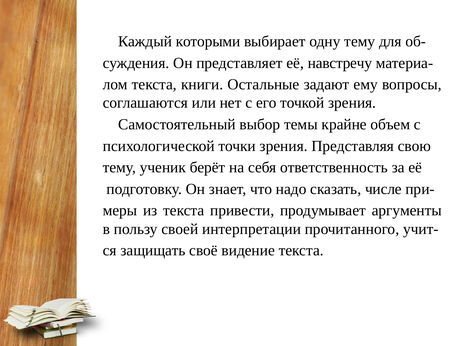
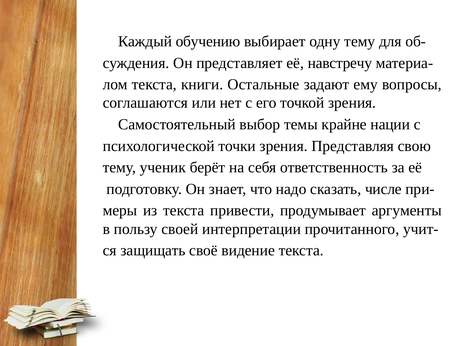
которыми: которыми -> обучению (208, 41)
объем: объем -> нации (390, 124)
